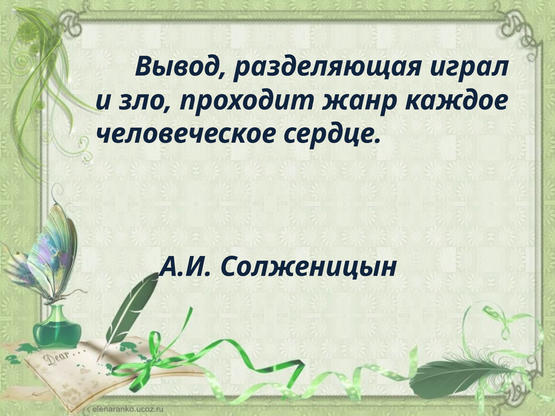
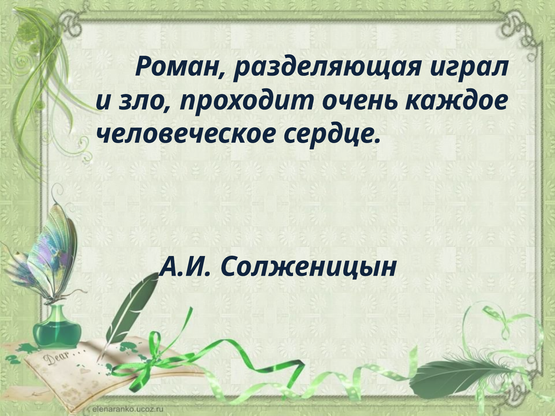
Вывод: Вывод -> Роман (181, 66)
жанр: жанр -> очень (360, 100)
